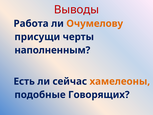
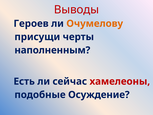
Работа: Работа -> Героев (31, 24)
хамелеоны colour: orange -> red (120, 81)
Говорящих: Говорящих -> Осуждение (99, 95)
